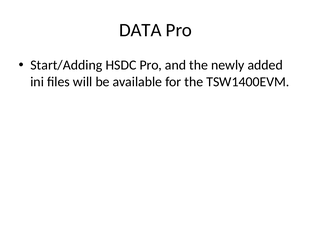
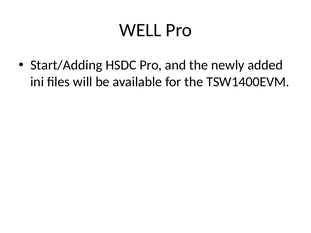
DATA: DATA -> WELL (140, 30)
